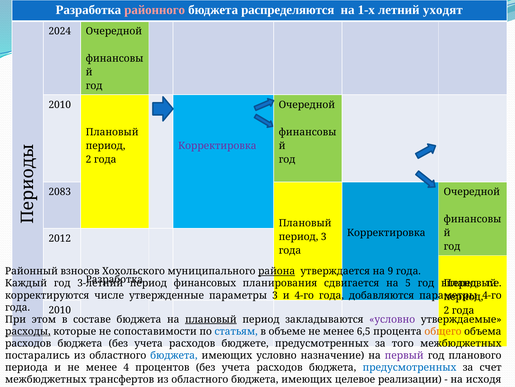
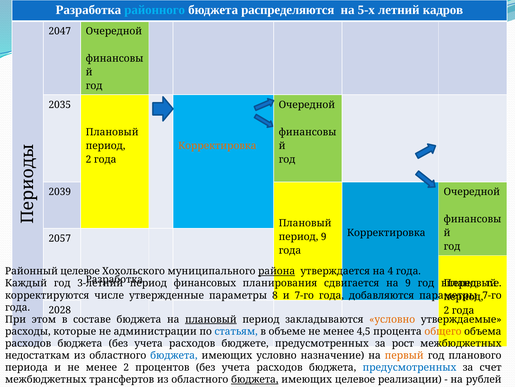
районного colour: pink -> light blue (155, 10)
1-х: 1-х -> 5-х (366, 10)
уходят: уходят -> кадров (443, 10)
2024: 2024 -> 2047 (60, 31)
2010: 2010 -> 2035 (60, 105)
Корректировка colour: purple -> orange (217, 145)
2083: 2083 -> 2039 (60, 192)
период 3: 3 -> 9 (324, 236)
2012: 2012 -> 2057 (60, 238)
Районный взносов: взносов -> целевое (80, 271)
9: 9 -> 4 (390, 271)
на 5: 5 -> 9 (408, 283)
параметры 3: 3 -> 8 (275, 295)
и 4-го: 4-го -> 7-го (304, 295)
4-го: 4-го -> 7-го (492, 295)
2010: 2010 -> 2028 (60, 310)
условно colour: purple -> orange (392, 319)
расходы underline: present -> none (28, 331)
сопоставимости: сопоставимости -> администрации (155, 331)
6,5: 6,5 -> 4,5 (364, 331)
того: того -> рост (403, 343)
постарались: постарались -> недостаткам (37, 355)
первый colour: purple -> orange (404, 355)
менее 4: 4 -> 2 (126, 367)
бюджета underline: none -> present (255, 379)
исходя: исходя -> рублей (484, 379)
